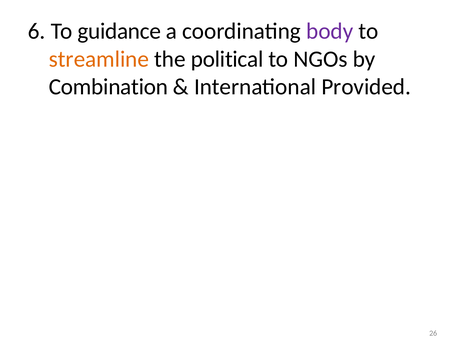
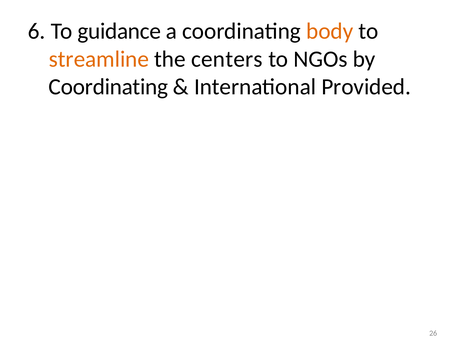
body colour: purple -> orange (330, 31)
political: political -> centers (227, 59)
Combination: Combination -> Coordinating (108, 87)
